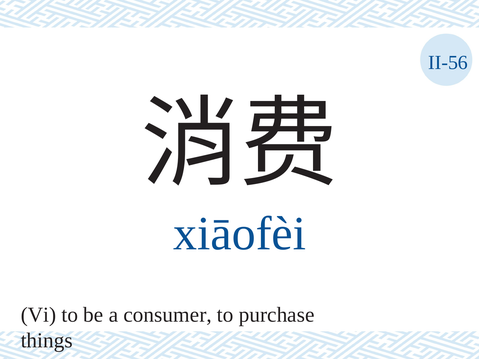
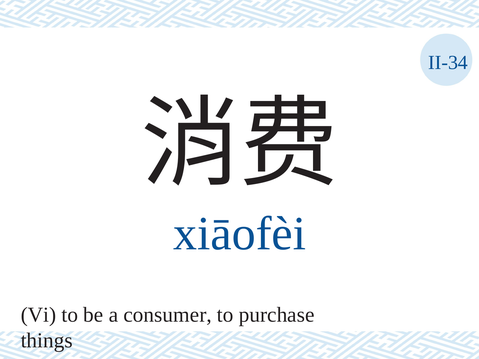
II-56: II-56 -> II-34 (448, 63)
